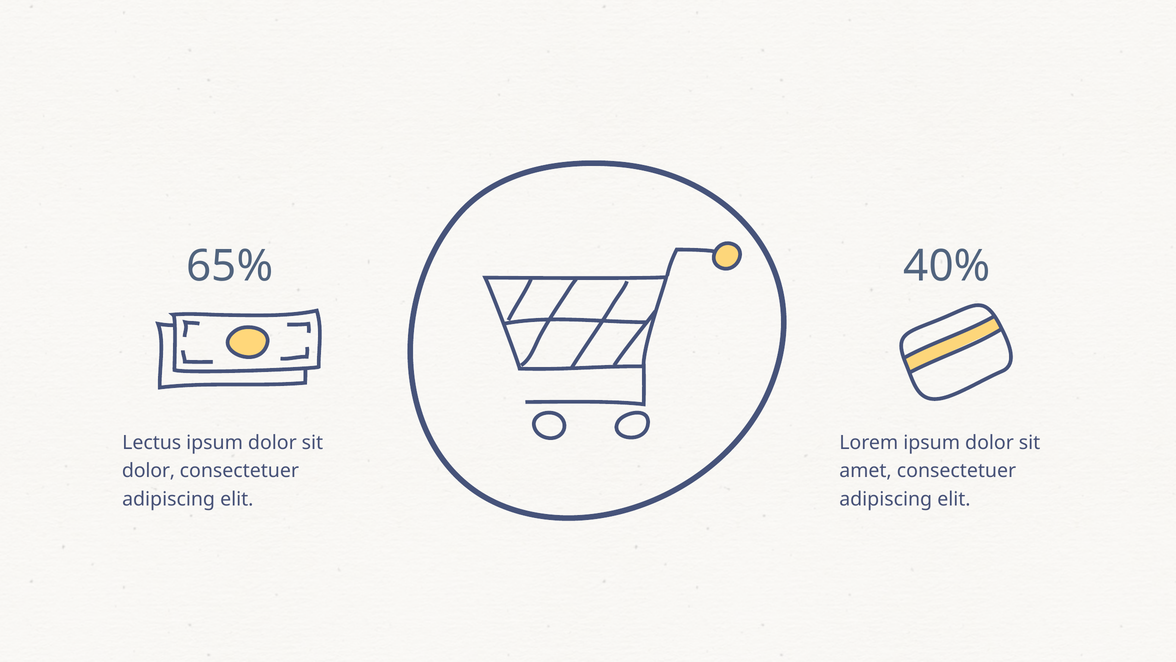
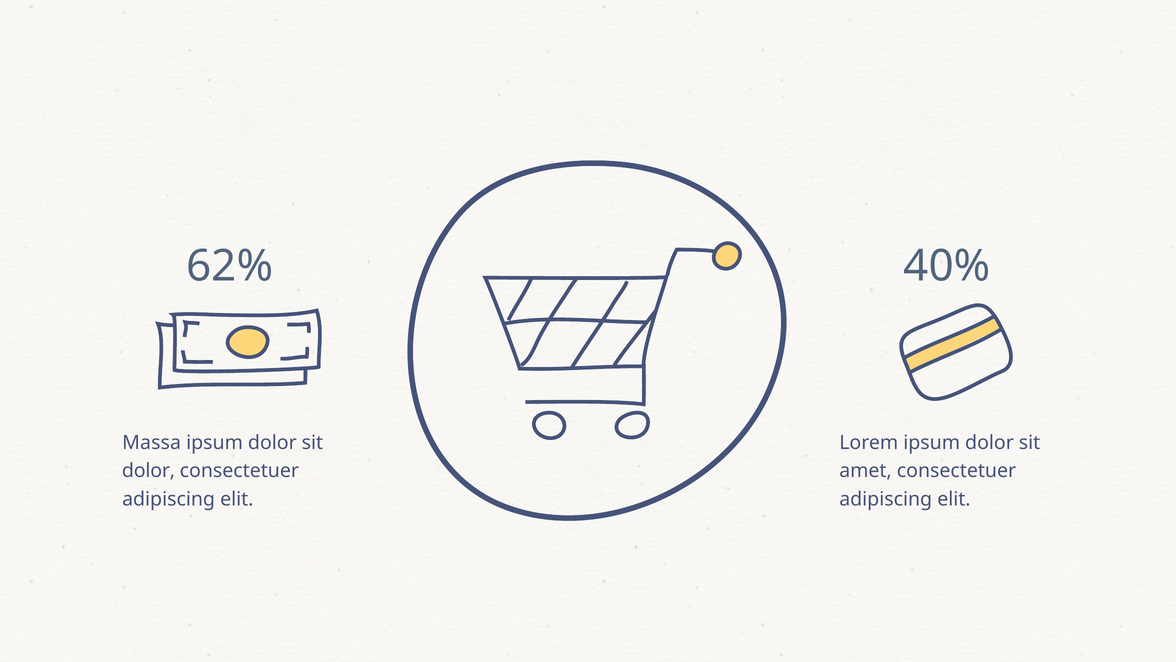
65%: 65% -> 62% (230, 266)
Lectus: Lectus -> Massa (152, 442)
